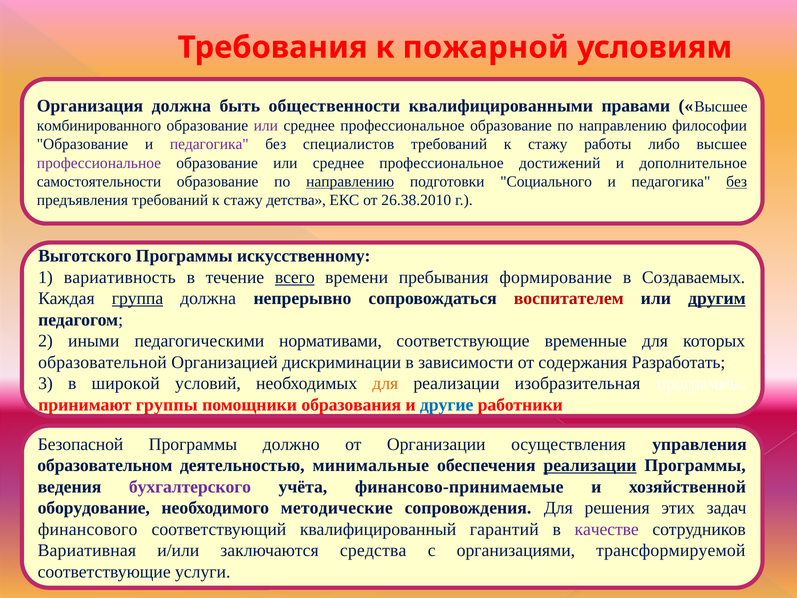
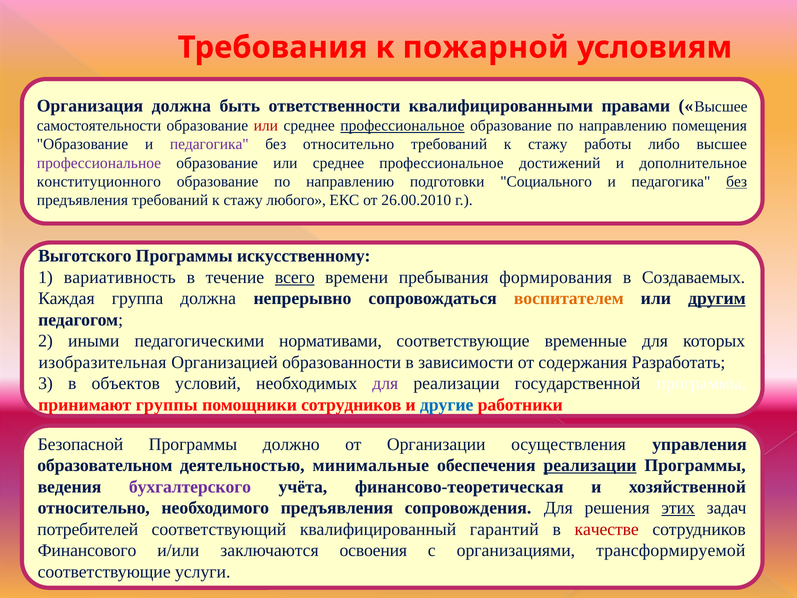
общественности: общественности -> ответственности (334, 106)
комбинированного: комбинированного -> самостоятельности (99, 126)
или colour: purple -> red (266, 126)
профессиональное underline: none -> present (402, 126)
философии: философии -> помещения (710, 126)
без специалистов: специалистов -> относительно (349, 144)
самостоятельности: самостоятельности -> конституционного (99, 182)
направлению underline: present -> none (350, 182)
детства: детства -> любого (296, 200)
26.38.2010: 26.38.2010 -> 26.00.2010 (416, 200)
формирование: формирование -> формирования (556, 277)
группа underline: present -> none (138, 298)
воспитателем colour: red -> orange (569, 298)
образовательной: образовательной -> изобразительная (102, 362)
дискриминации: дискриминации -> образованности (342, 362)
широкой: широкой -> объектов (126, 383)
для colour: orange -> purple (385, 383)
изобразительная: изобразительная -> государственной (578, 383)
помощники образования: образования -> сотрудников (351, 405)
финансово-принимаемые: финансово-принимаемые -> финансово-теоретическая (459, 487)
оборудование: оборудование -> относительно (94, 508)
необходимого методические: методические -> предъявления (337, 508)
этих underline: none -> present (678, 508)
финансового: финансового -> потребителей (88, 529)
качестве colour: purple -> red (607, 529)
Вариативная: Вариативная -> Финансового (87, 550)
средства: средства -> освоения (373, 550)
